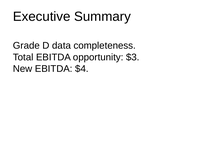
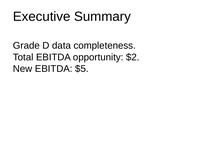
$3: $3 -> $2 (133, 57)
$4: $4 -> $5 (82, 69)
